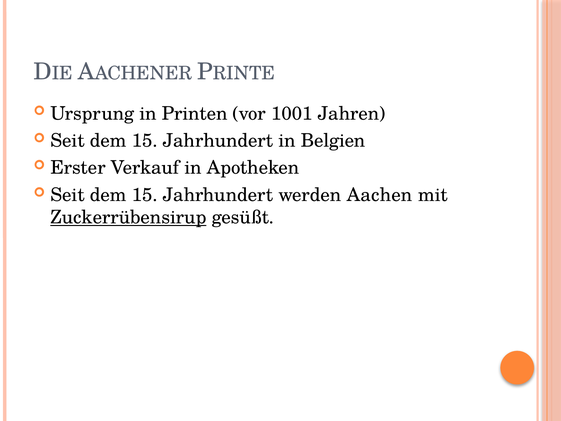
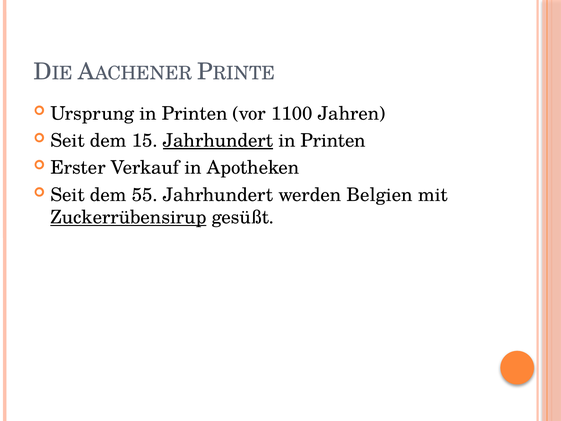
1001: 1001 -> 1100 (292, 113)
Jahrhundert underline: none -> present (218, 141)
Belgien: Belgien -> Printen (333, 141)
15: 15 -> 55 (145, 195)
Aachen: Aachen -> Belgien (380, 195)
